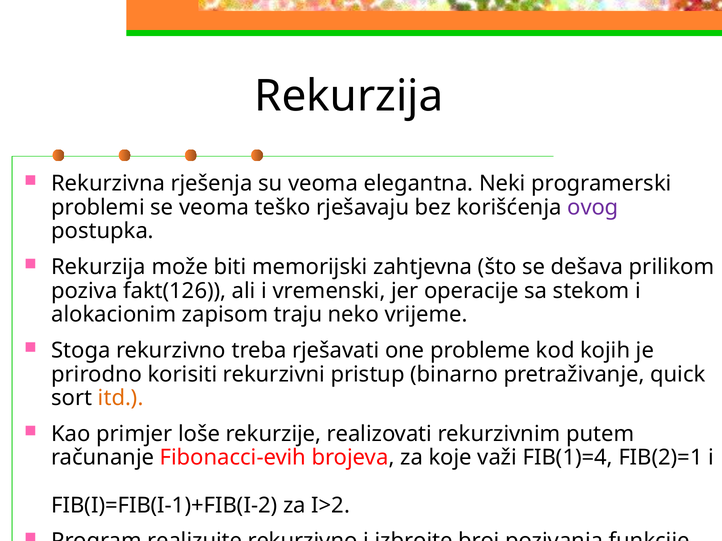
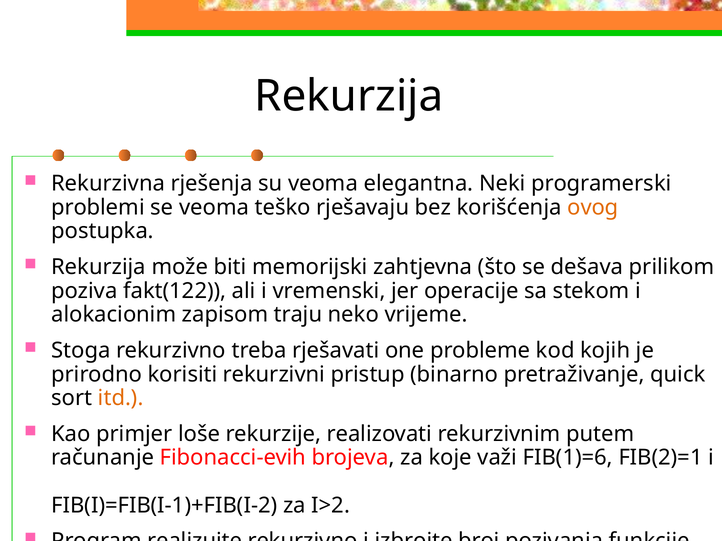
ovog colour: purple -> orange (593, 208)
fakt(126: fakt(126 -> fakt(122 (175, 291)
FIB(1)=4: FIB(1)=4 -> FIB(1)=6 (568, 458)
